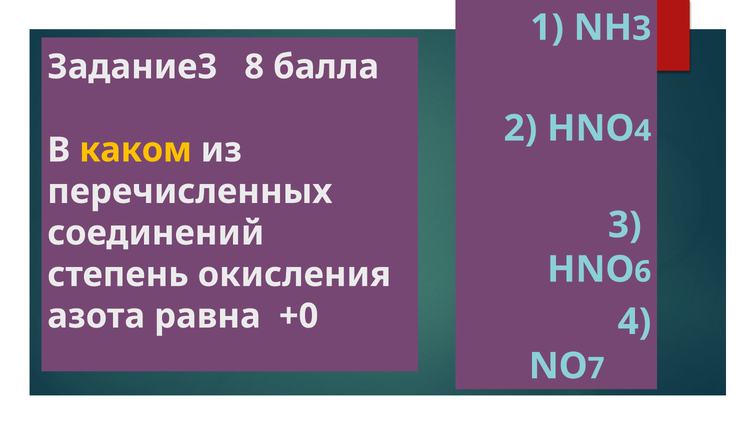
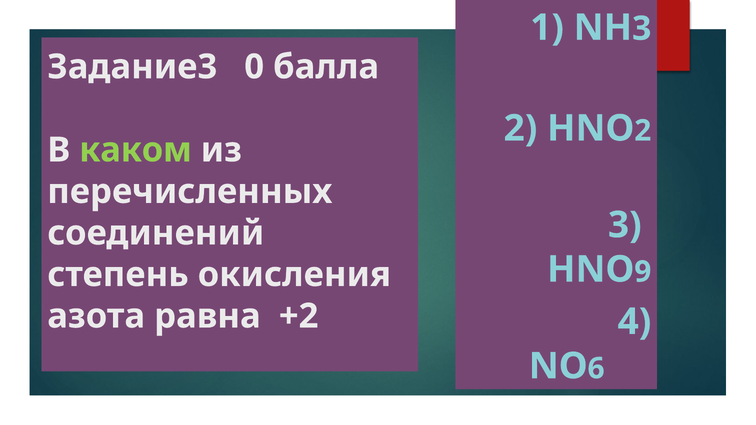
8: 8 -> 0 (254, 67)
4: 4 -> 2 (643, 131)
каком colour: yellow -> light green (136, 150)
6: 6 -> 9 (643, 272)
+0: +0 -> +2 (299, 316)
7: 7 -> 6 (596, 369)
